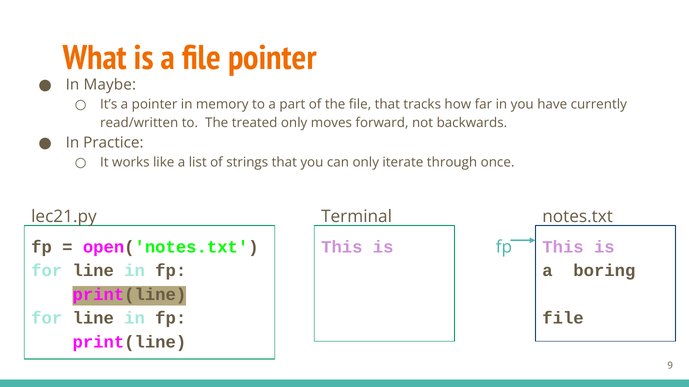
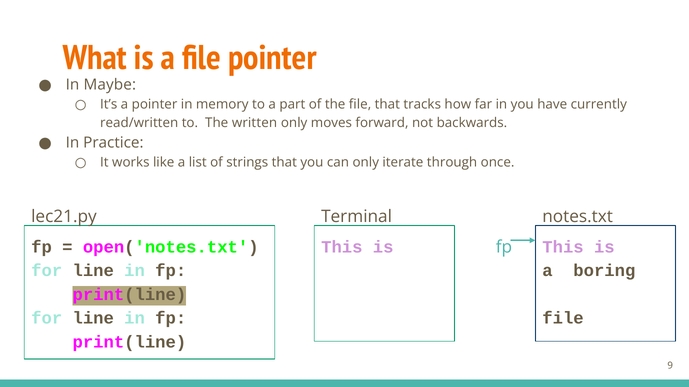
treated: treated -> written (255, 123)
